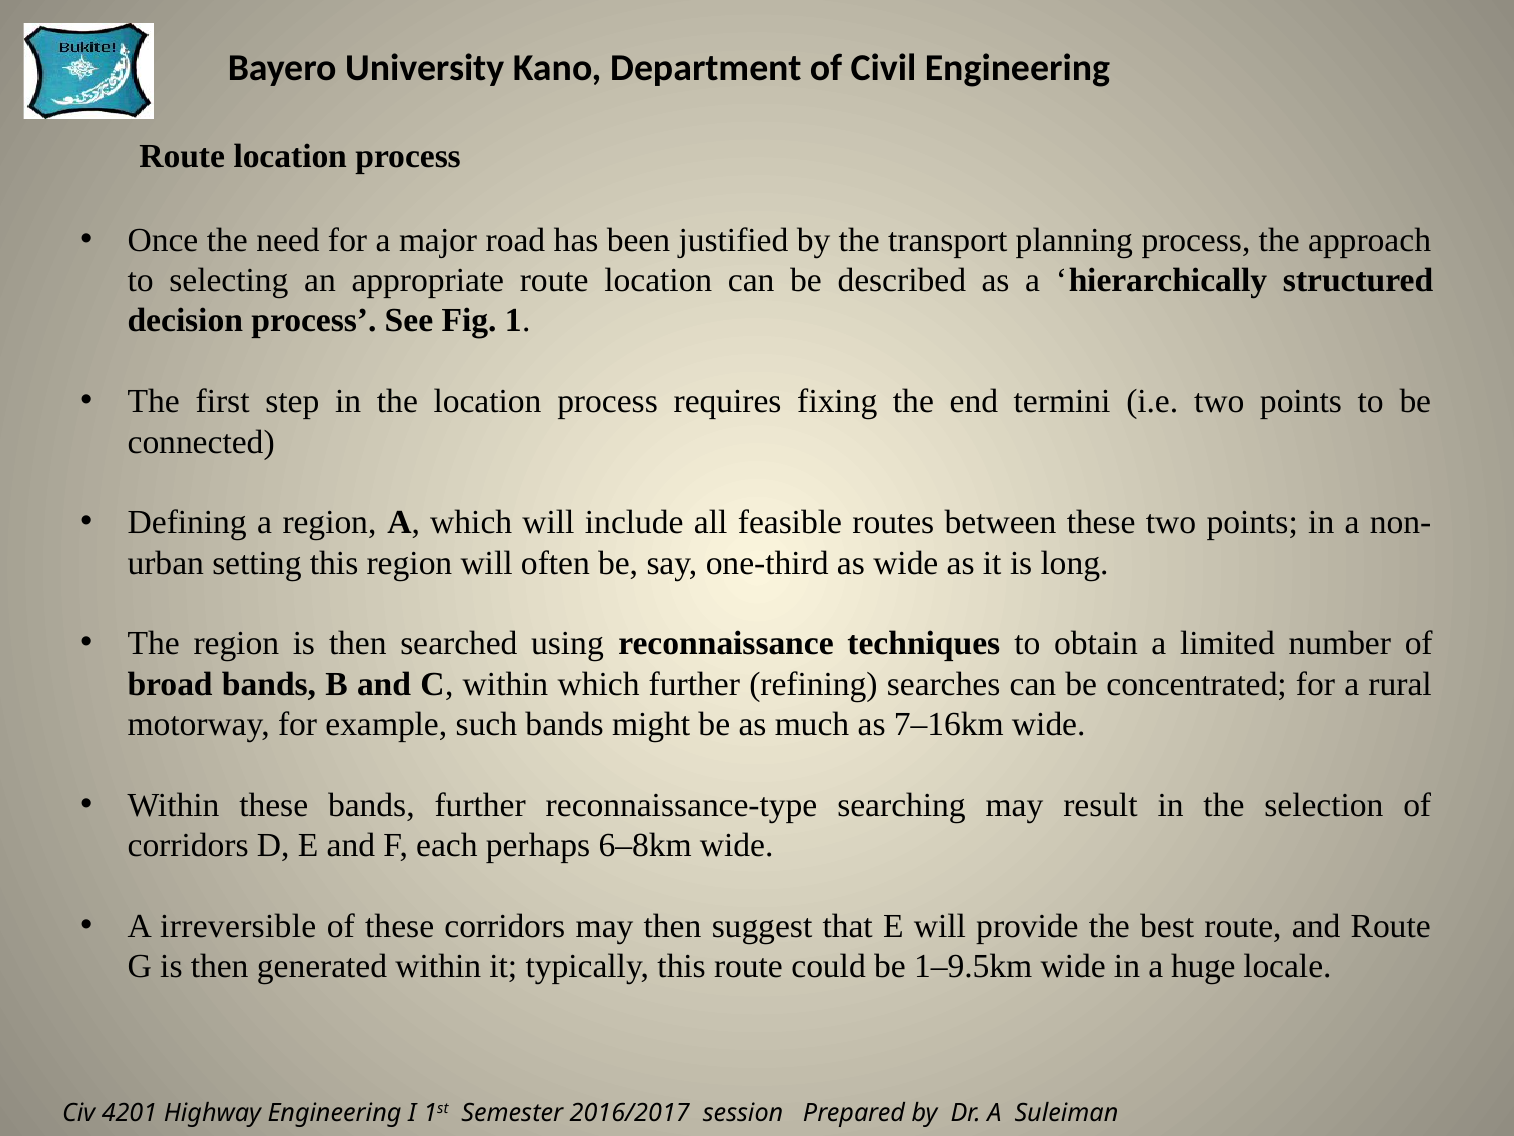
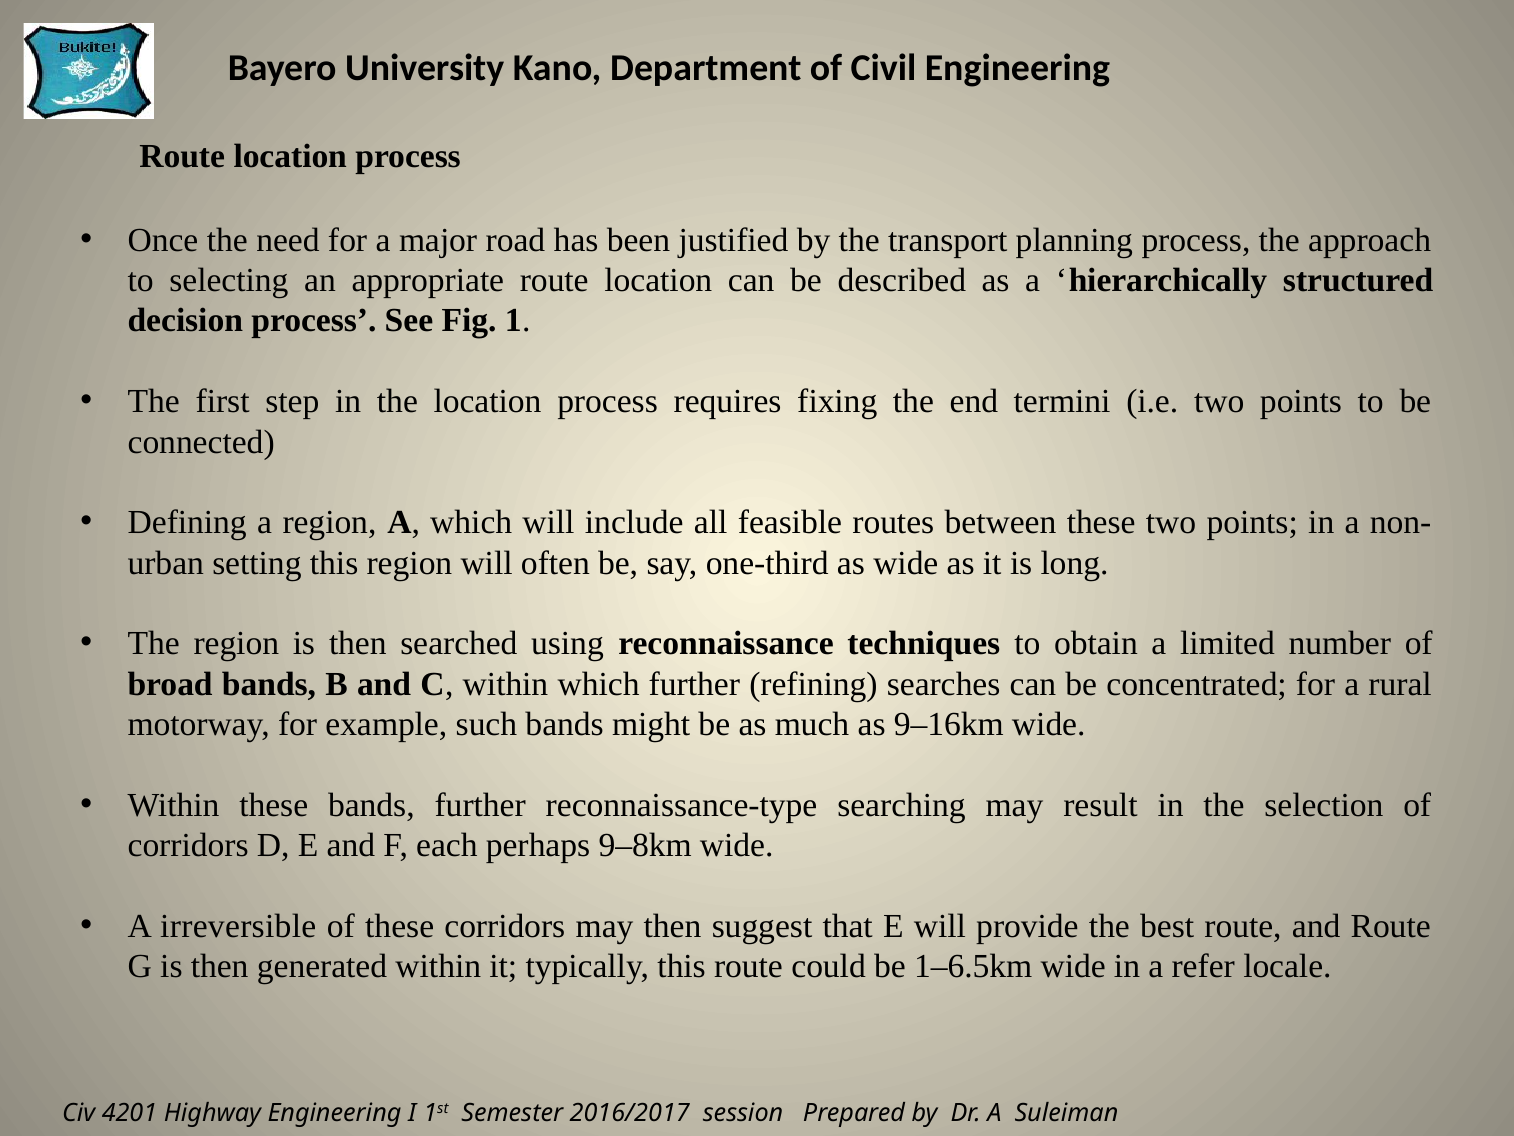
7–16km: 7–16km -> 9–16km (949, 724)
6–8km: 6–8km -> 9–8km (645, 845)
1–9.5km: 1–9.5km -> 1–6.5km (973, 966)
huge: huge -> refer (1203, 966)
